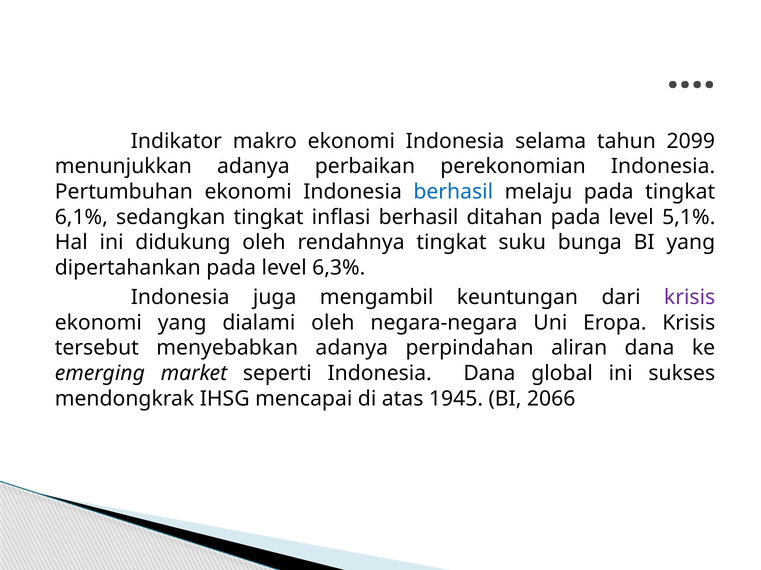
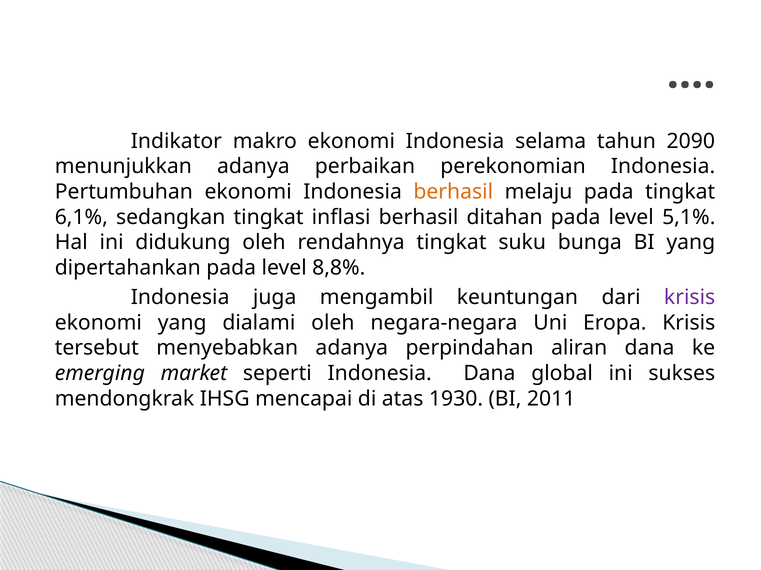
2099: 2099 -> 2090 (691, 141)
berhasil colour: blue -> orange (453, 192)
6,3%: 6,3% -> 8,8% (339, 268)
1945: 1945 -> 1930 (456, 399)
2066: 2066 -> 2011 (551, 399)
